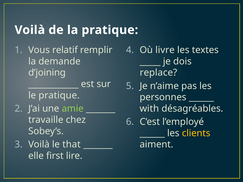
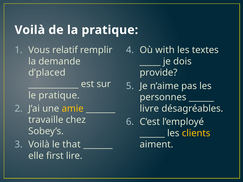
livre: livre -> with (165, 50)
d’joining: d’joining -> d’placed (47, 73)
replace: replace -> provide (158, 73)
amie colour: light green -> yellow (73, 109)
with: with -> livre (149, 109)
